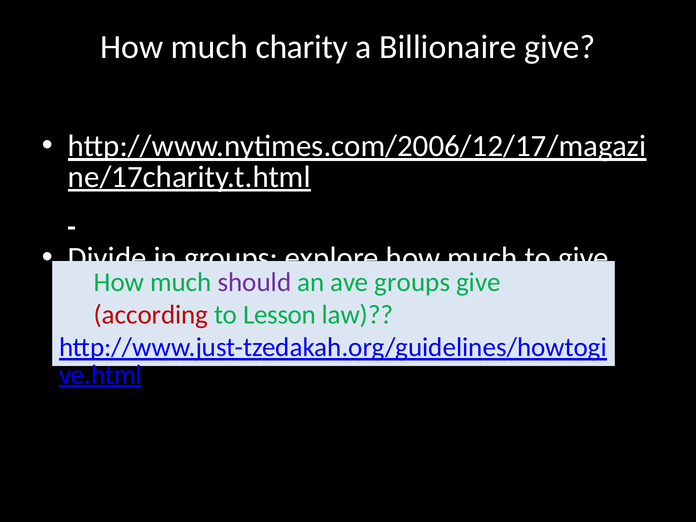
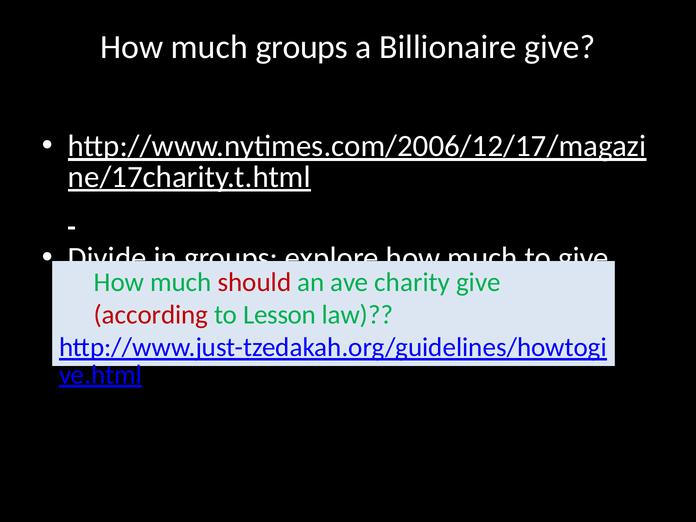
much charity: charity -> groups (302, 47)
should colour: purple -> red (254, 283)
ave groups: groups -> charity (412, 283)
